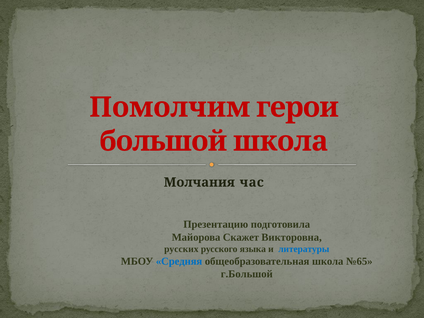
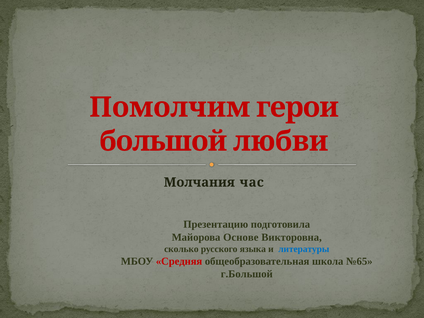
большой школа: школа -> любви (281, 141)
Скажет: Скажет -> Основе (241, 237)
русских: русских -> сколько (181, 249)
Средняя colour: blue -> red (179, 261)
